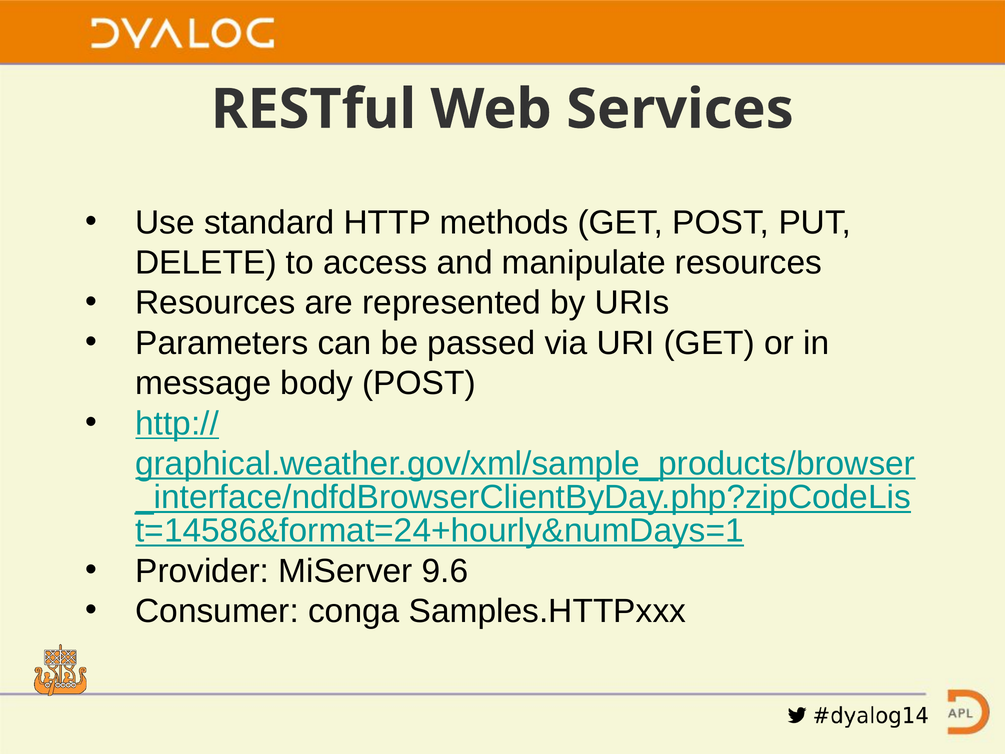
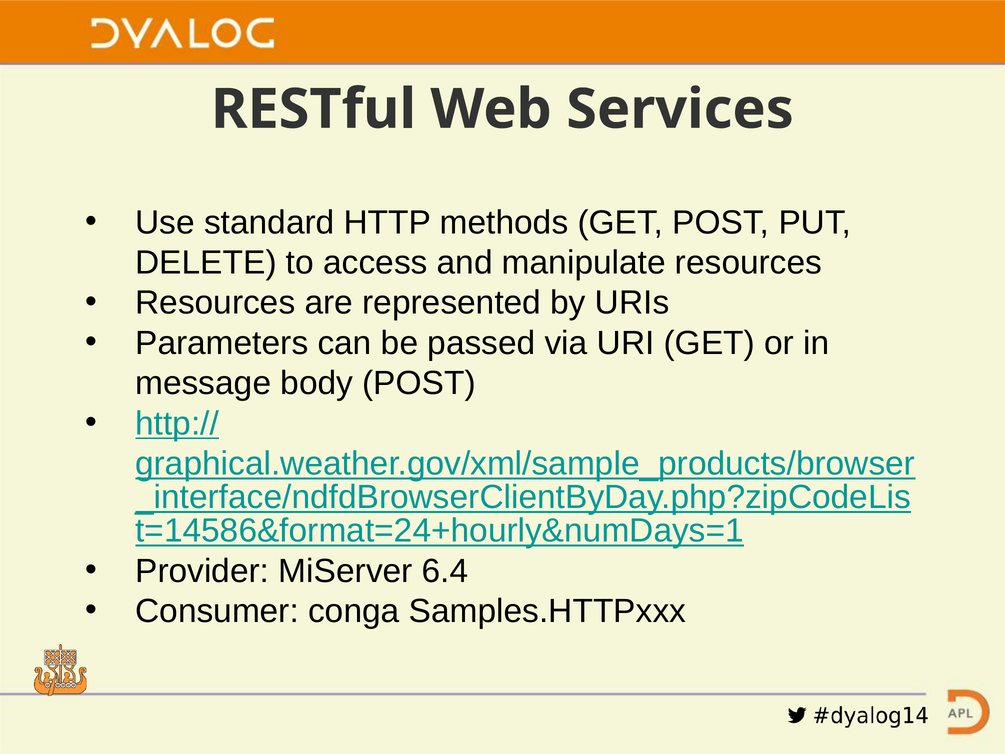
9.6: 9.6 -> 6.4 (445, 571)
